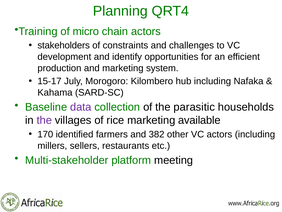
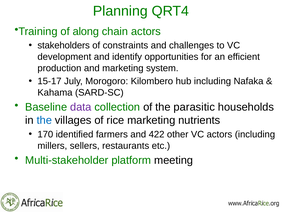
micro: micro -> along (86, 31)
the colour: purple -> blue (44, 120)
available: available -> nutrients (199, 120)
382: 382 -> 422 (157, 134)
